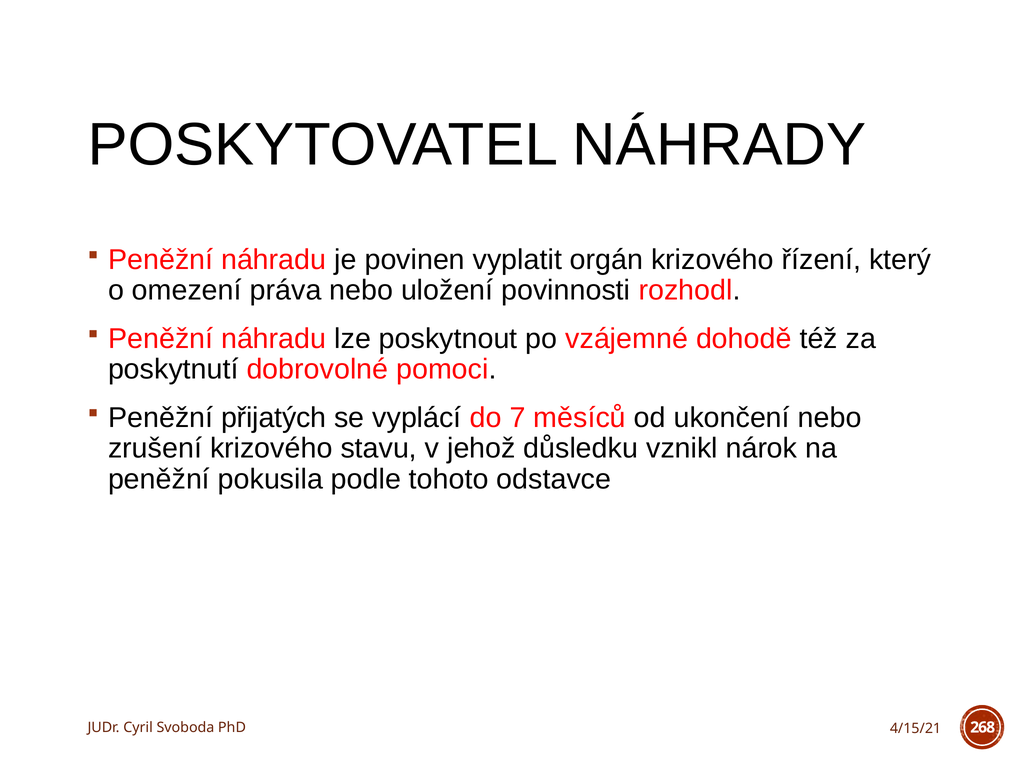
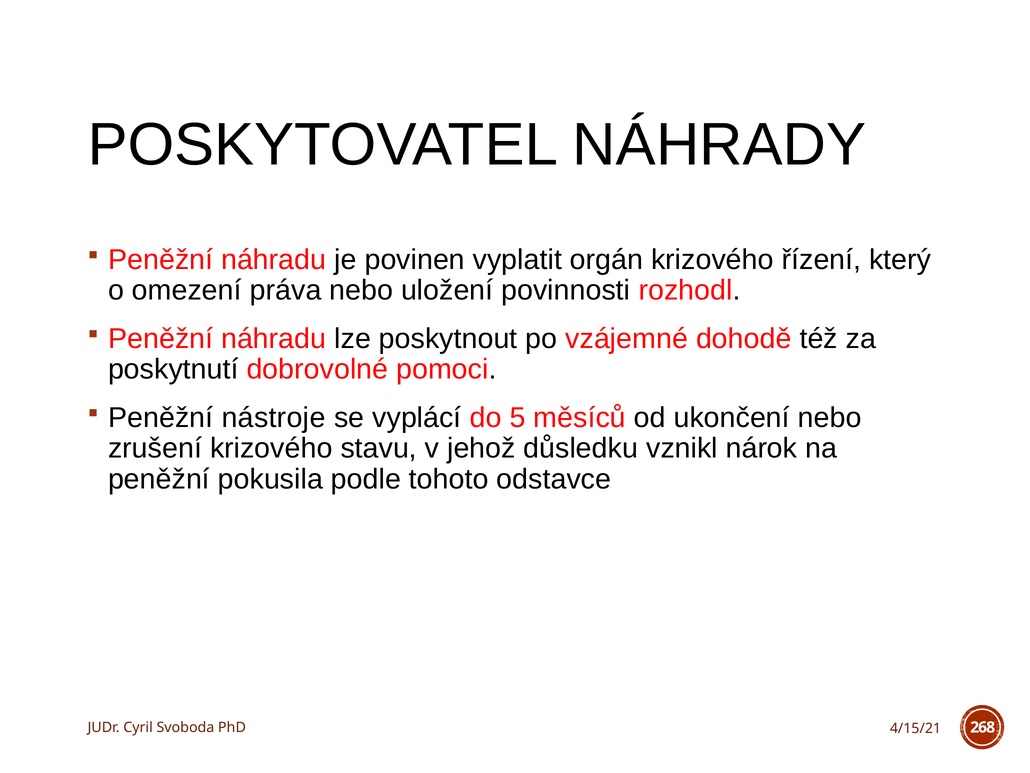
přijatých: přijatých -> nástroje (274, 417)
7: 7 -> 5 (518, 417)
